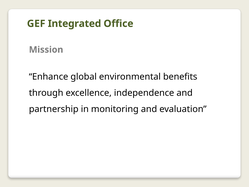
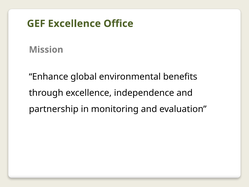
GEF Integrated: Integrated -> Excellence (74, 24)
